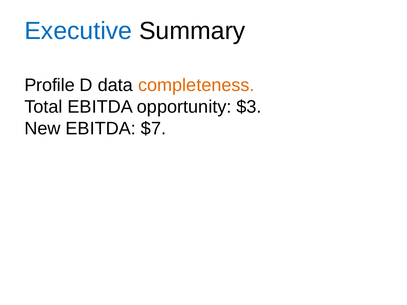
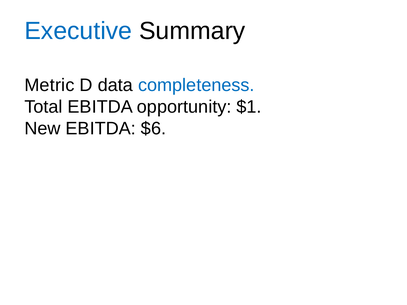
Profile: Profile -> Metric (49, 85)
completeness colour: orange -> blue (196, 85)
$3: $3 -> $1 (249, 107)
$7: $7 -> $6 (154, 129)
